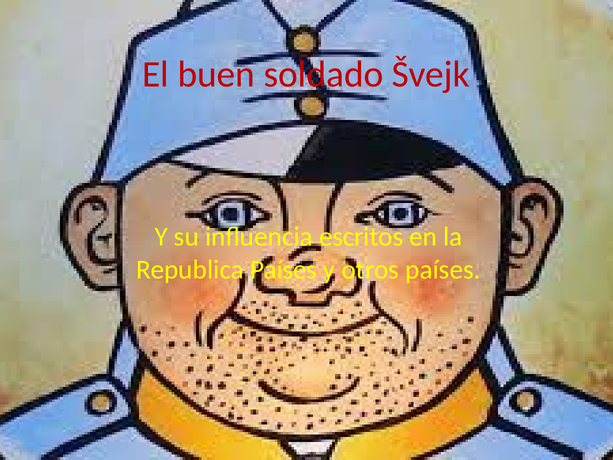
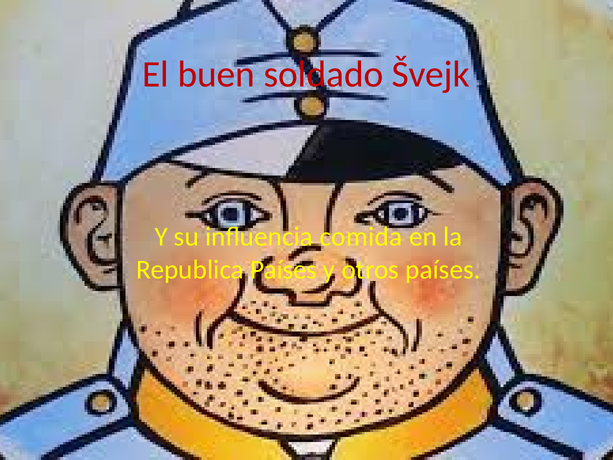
escritos: escritos -> comida (361, 237)
